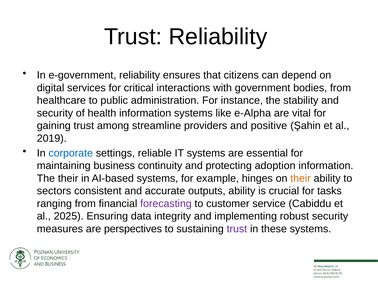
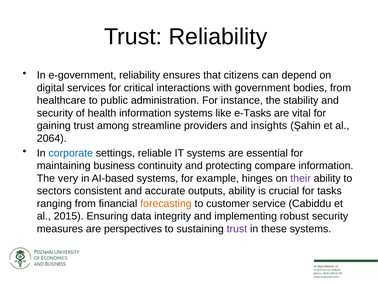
e-Alpha: e-Alpha -> e-Tasks (253, 113)
positive: positive -> insights (269, 125)
2019: 2019 -> 2064 (52, 138)
adoption: adoption -> compare (275, 165)
The their: their -> very (68, 178)
their colour: orange -> purple (301, 178)
forecasting colour: purple -> orange (166, 203)
2025: 2025 -> 2015 (69, 216)
